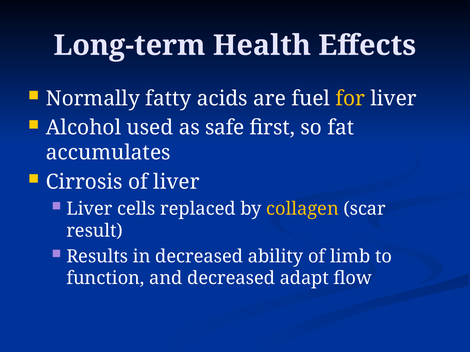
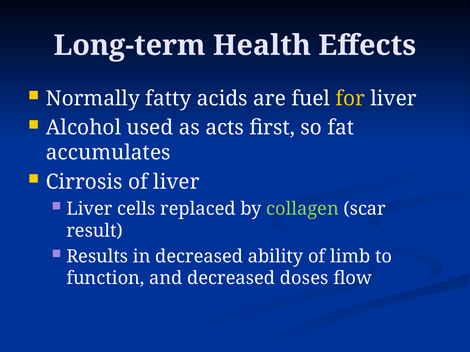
safe: safe -> acts (225, 128)
collagen colour: yellow -> light green (303, 209)
adapt: adapt -> doses (304, 279)
